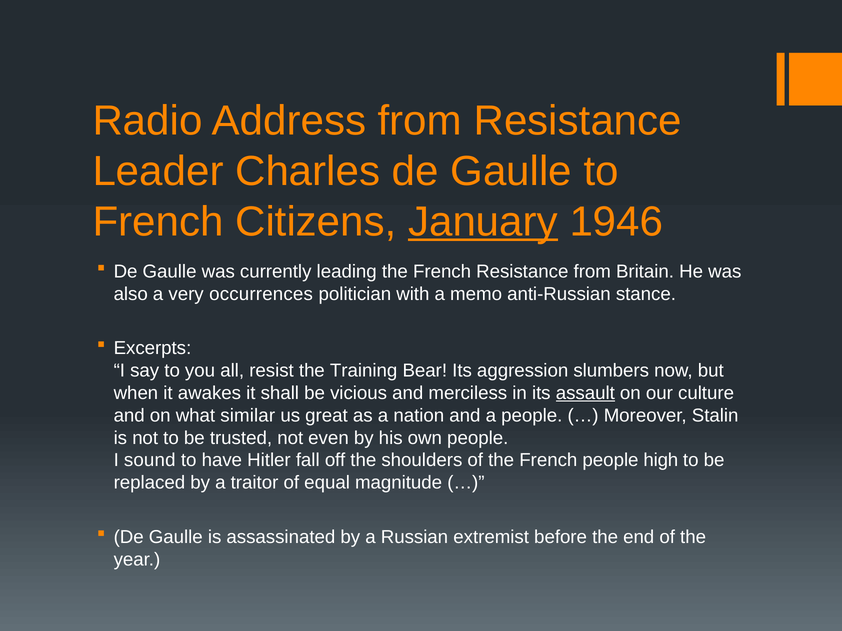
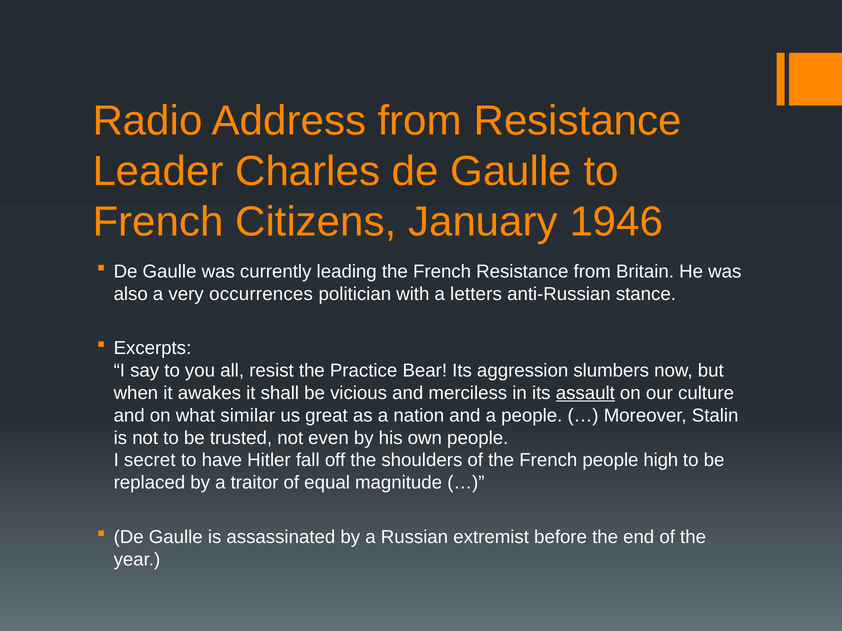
January underline: present -> none (483, 222)
memo: memo -> letters (476, 294)
Training: Training -> Practice (364, 371)
sound: sound -> secret (150, 461)
